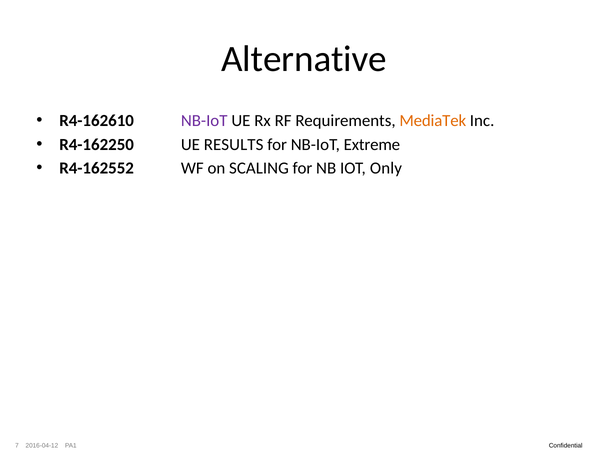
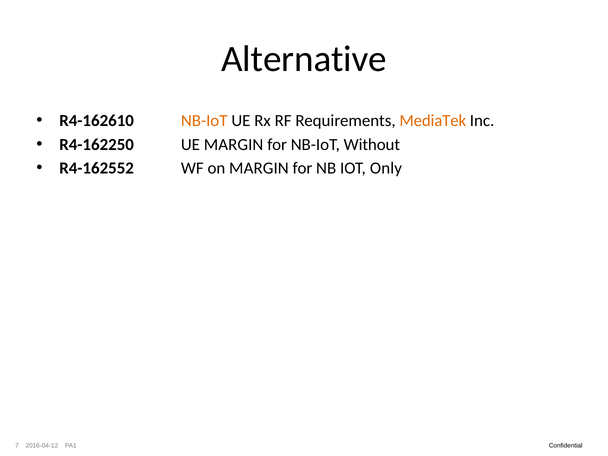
NB-IoT colour: purple -> orange (204, 121)
UE RESULTS: RESULTS -> MARGIN (234, 144)
Extreme: Extreme -> Without (372, 144)
on SCALING: SCALING -> MARGIN (259, 168)
